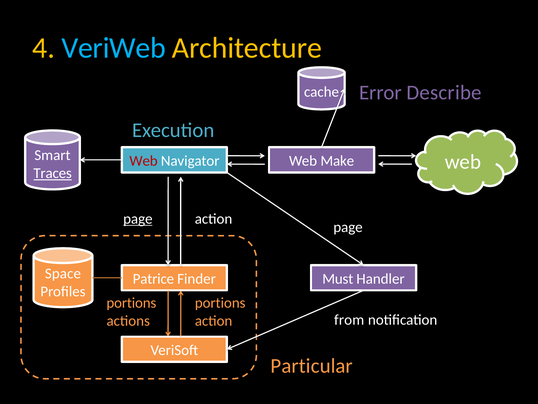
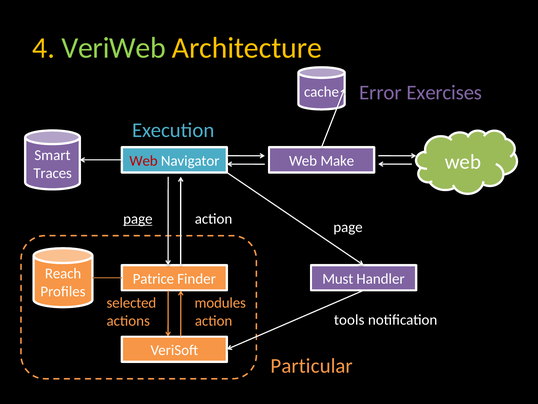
VeriWeb colour: light blue -> light green (114, 48)
Describe: Describe -> Exercises (444, 92)
Traces underline: present -> none (53, 173)
Space: Space -> Reach (63, 273)
portions: portions -> selected (131, 303)
portions: portions -> modules (220, 303)
from: from -> tools (349, 319)
